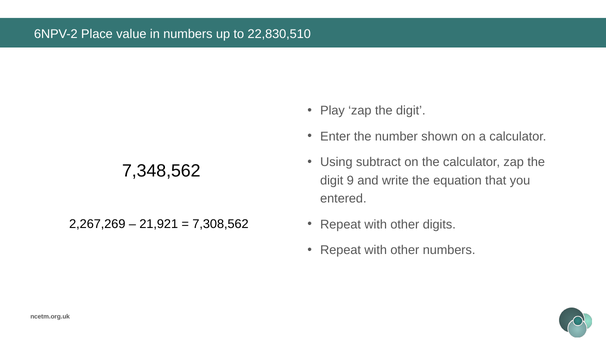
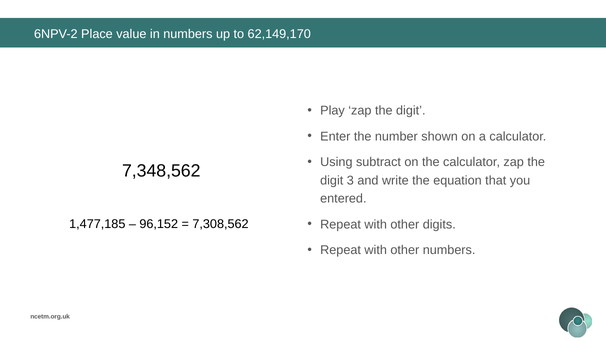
22,830,510: 22,830,510 -> 62,149,170 (279, 34)
9: 9 -> 3 (350, 180)
2,267,269: 2,267,269 -> 1,477,185 (97, 224)
21,921: 21,921 -> 96,152 (159, 224)
